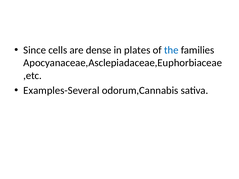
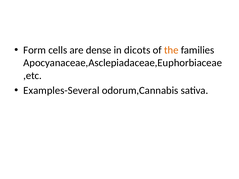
Since: Since -> Form (35, 50)
plates: plates -> dicots (137, 50)
the colour: blue -> orange (171, 50)
